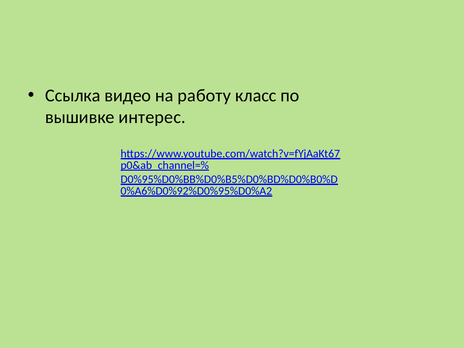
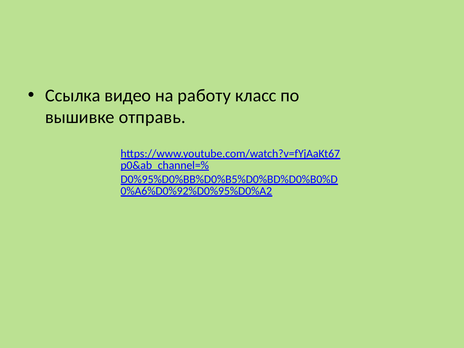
интерес: интерес -> отправь (152, 117)
